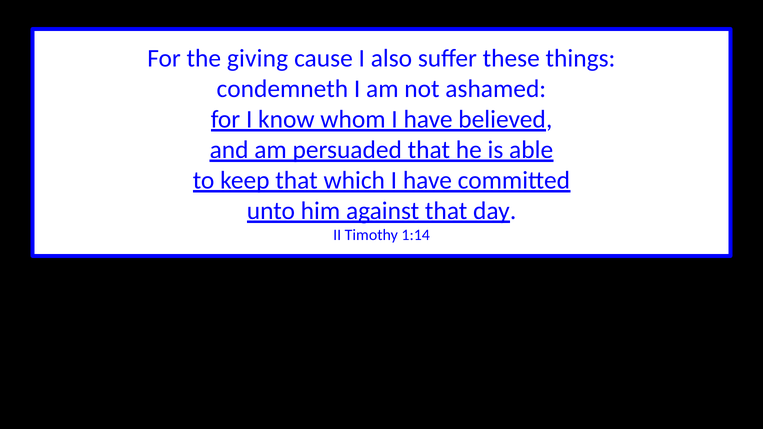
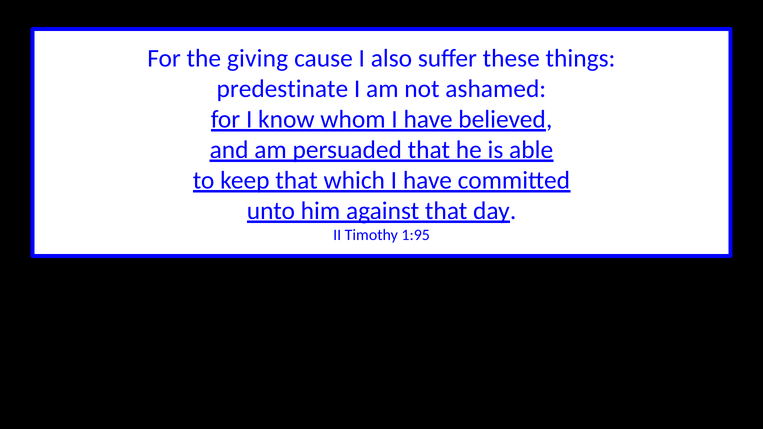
condemneth: condemneth -> predestinate (282, 89)
1:14: 1:14 -> 1:95 (416, 235)
